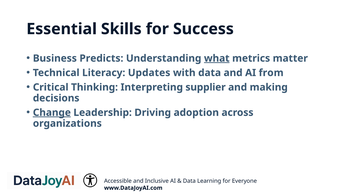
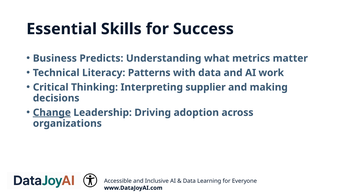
what underline: present -> none (217, 58)
Updates: Updates -> Patterns (149, 73)
from: from -> work (271, 73)
